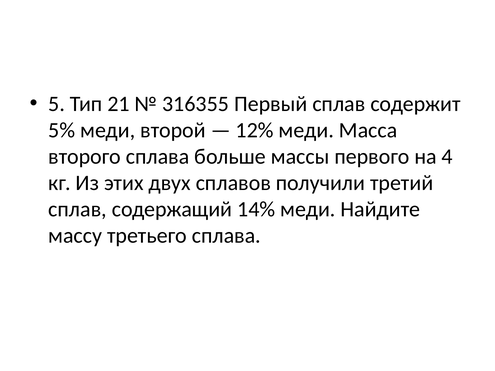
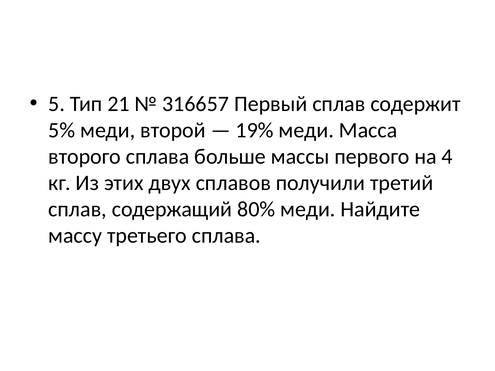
316355: 316355 -> 316657 (196, 104)
12%: 12% -> 19% (255, 130)
14%: 14% -> 80% (256, 209)
